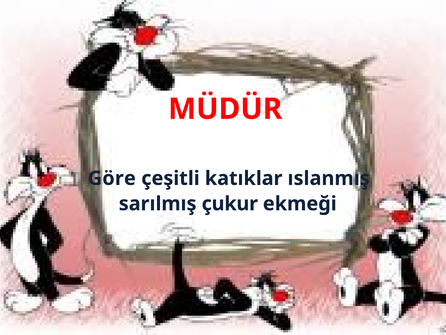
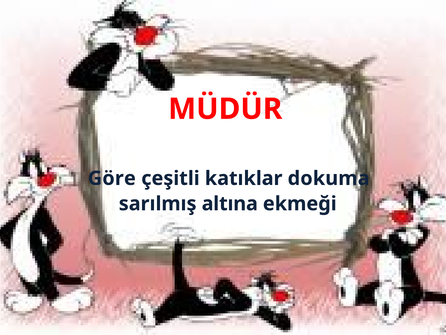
ıslanmış: ıslanmış -> dokuma (329, 178)
çukur: çukur -> altına (230, 203)
